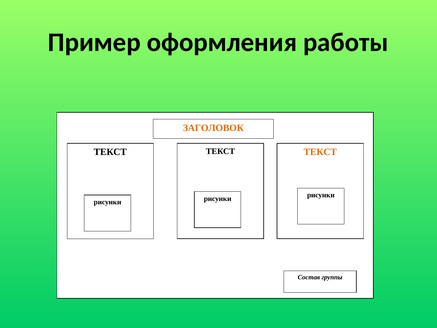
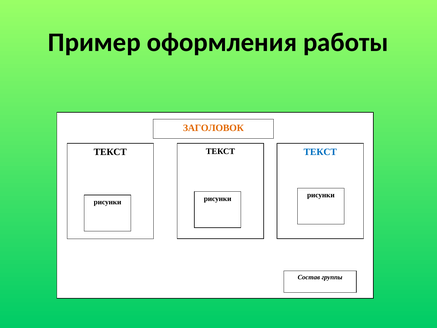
ТЕКСТ colour: orange -> blue (320, 152)
